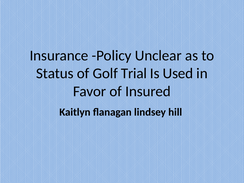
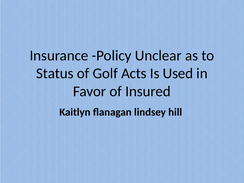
Trial: Trial -> Acts (134, 73)
